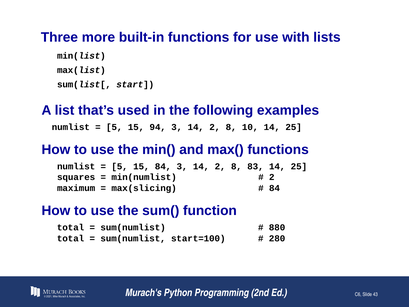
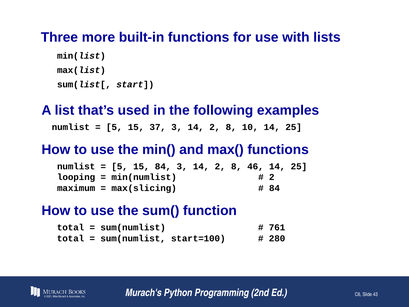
94: 94 -> 37 (158, 127)
83: 83 -> 46 (255, 166)
squares: squares -> looping (76, 177)
880: 880 -> 761 (277, 227)
